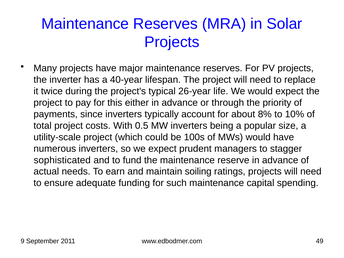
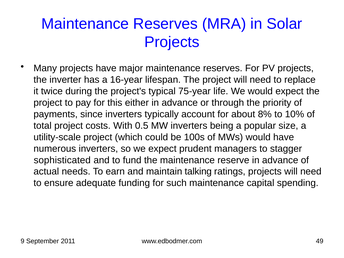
40-year: 40-year -> 16-year (126, 80)
26-year: 26-year -> 75-year (195, 91)
soiling: soiling -> talking (198, 172)
